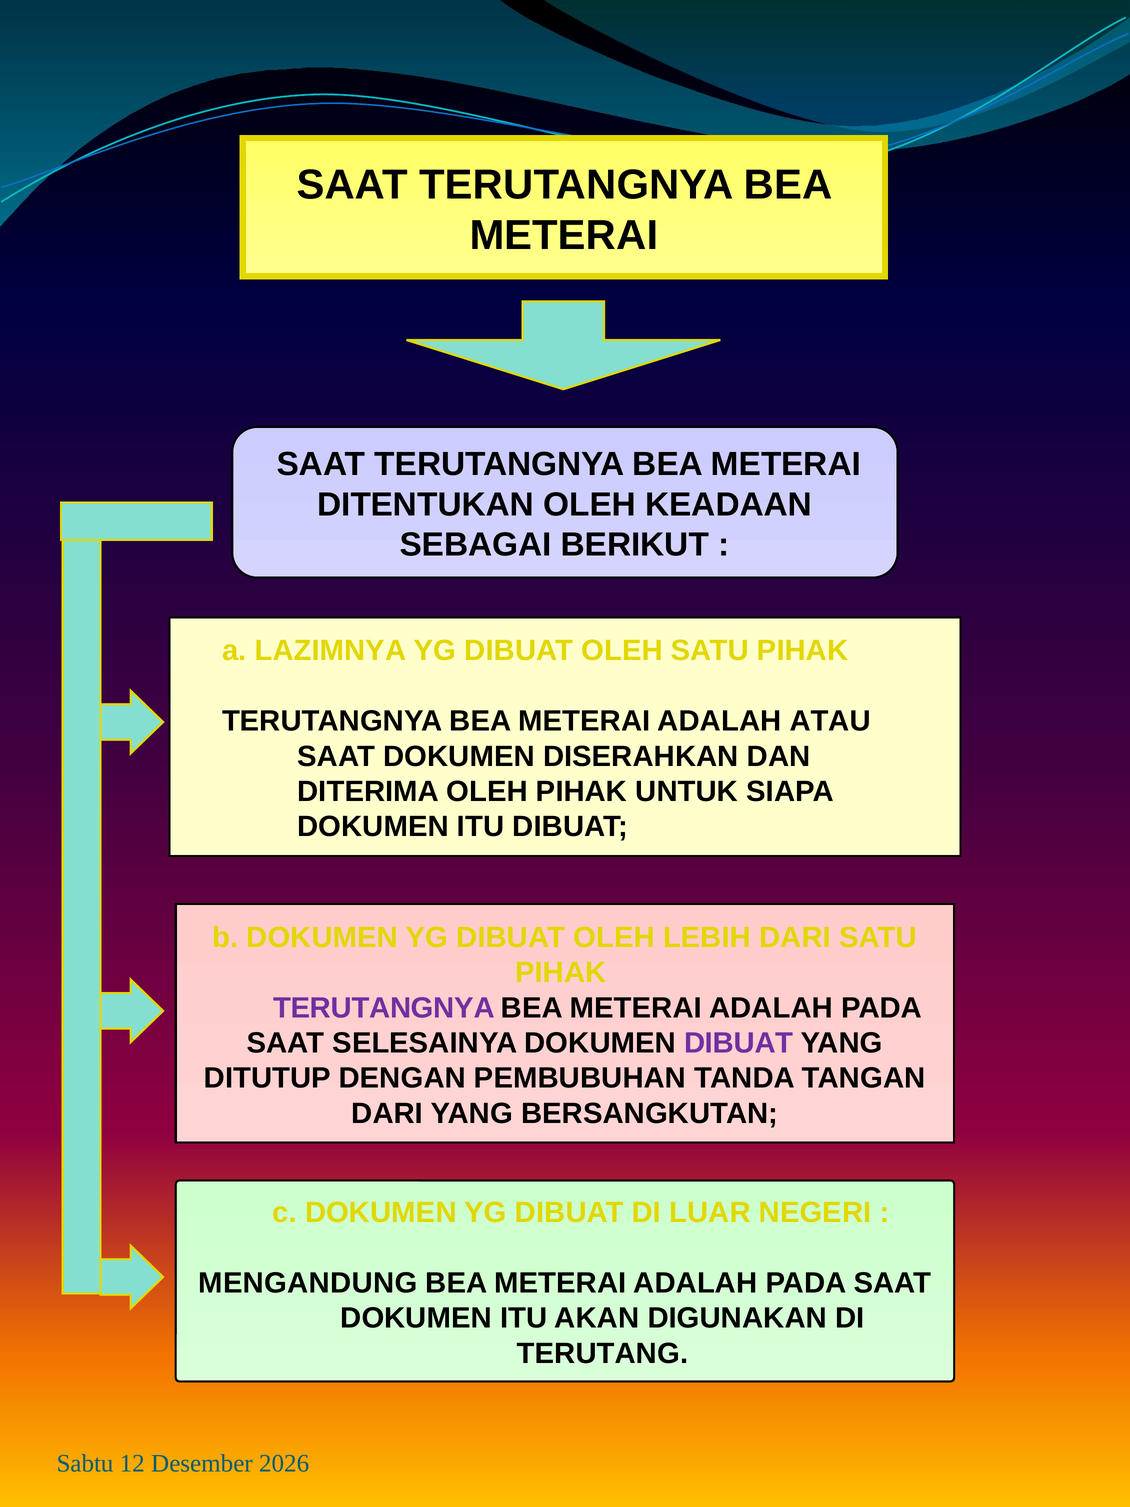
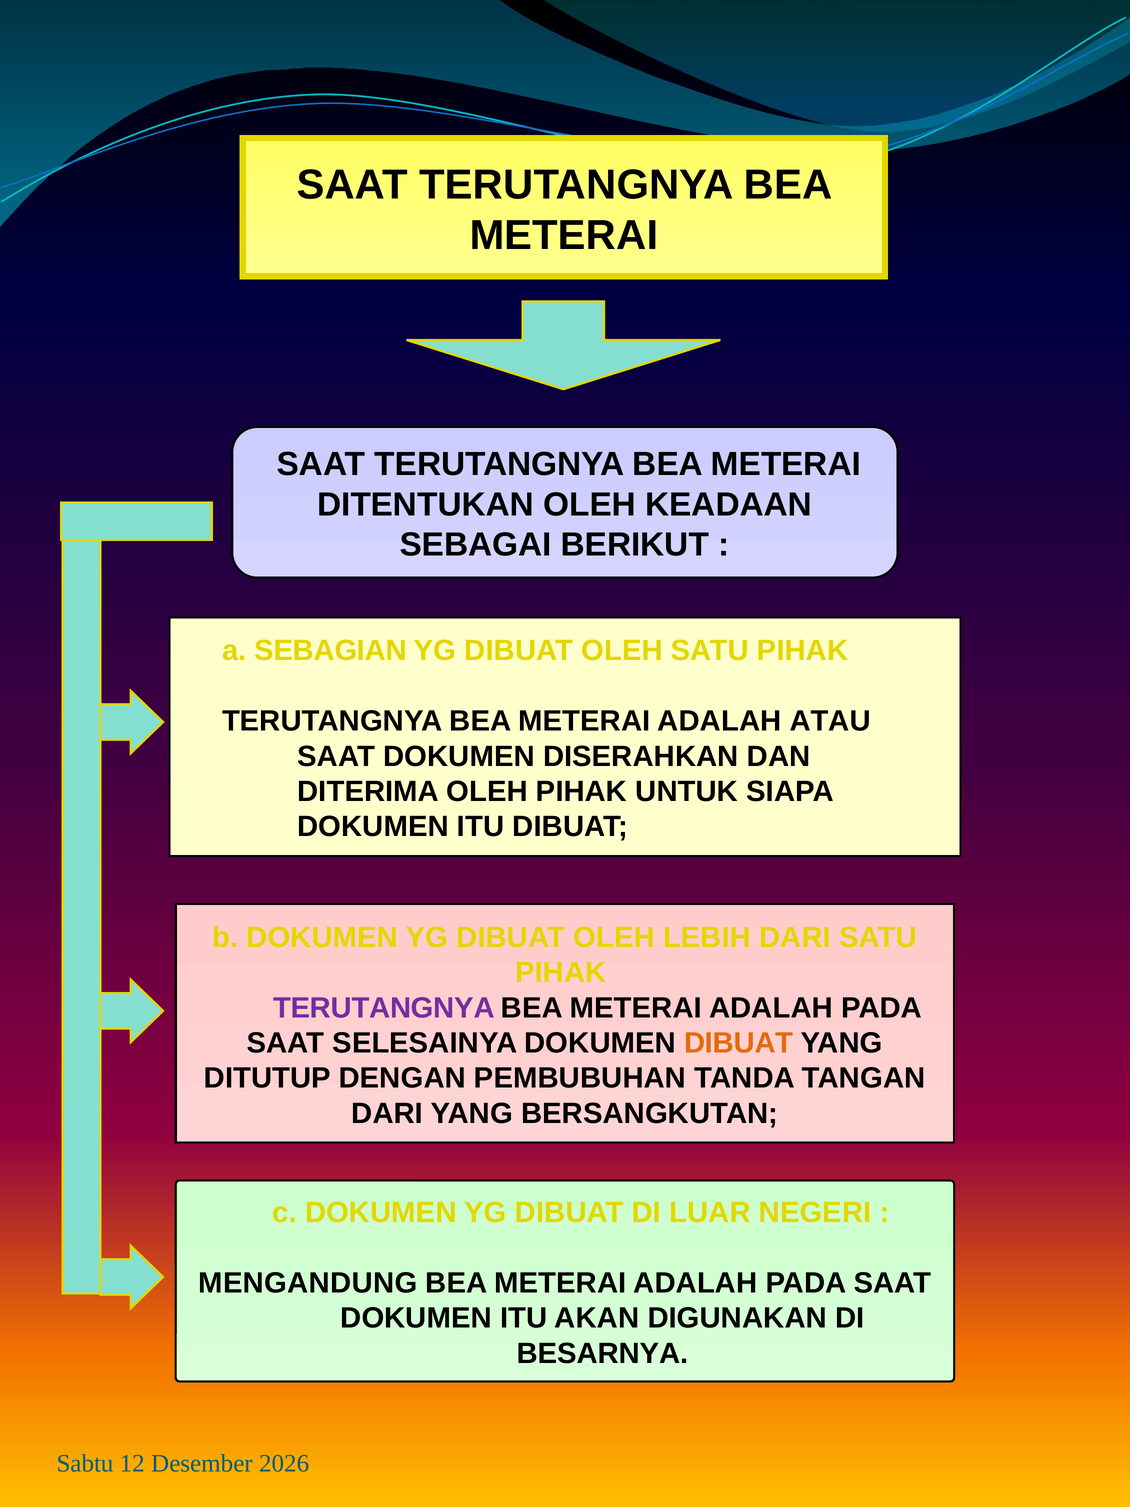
LAZIMNYA: LAZIMNYA -> SEBAGIAN (331, 651)
DIBUAT colour: purple -> orange (739, 1043)
TERUTANG: TERUTANG -> BESARNYA (603, 1353)
